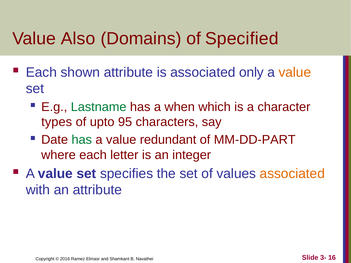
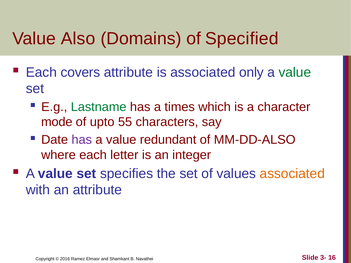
shown: shown -> covers (80, 72)
value colour: orange -> green (295, 72)
when: when -> times (180, 107)
types: types -> mode (57, 122)
95: 95 -> 55 (125, 122)
has colour: green -> purple (82, 140)
MM-DD-PART: MM-DD-PART -> MM-DD-ALSO (255, 140)
